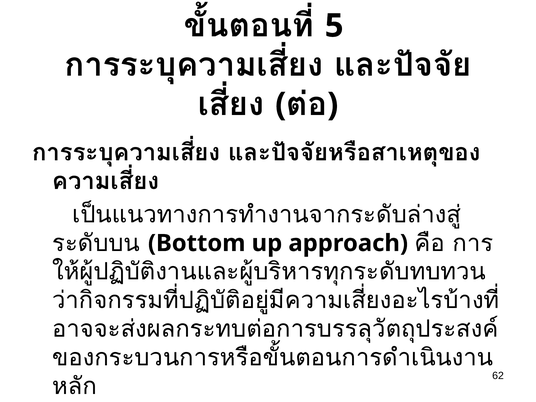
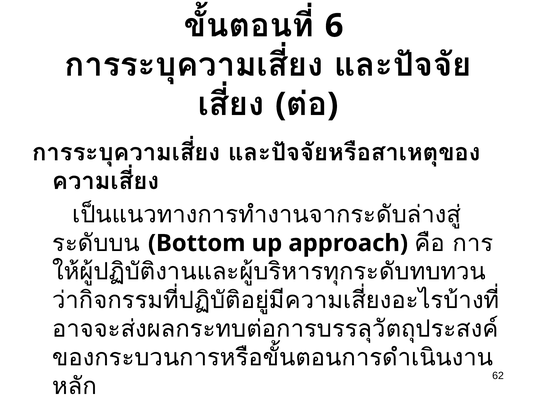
5: 5 -> 6 (334, 26)
